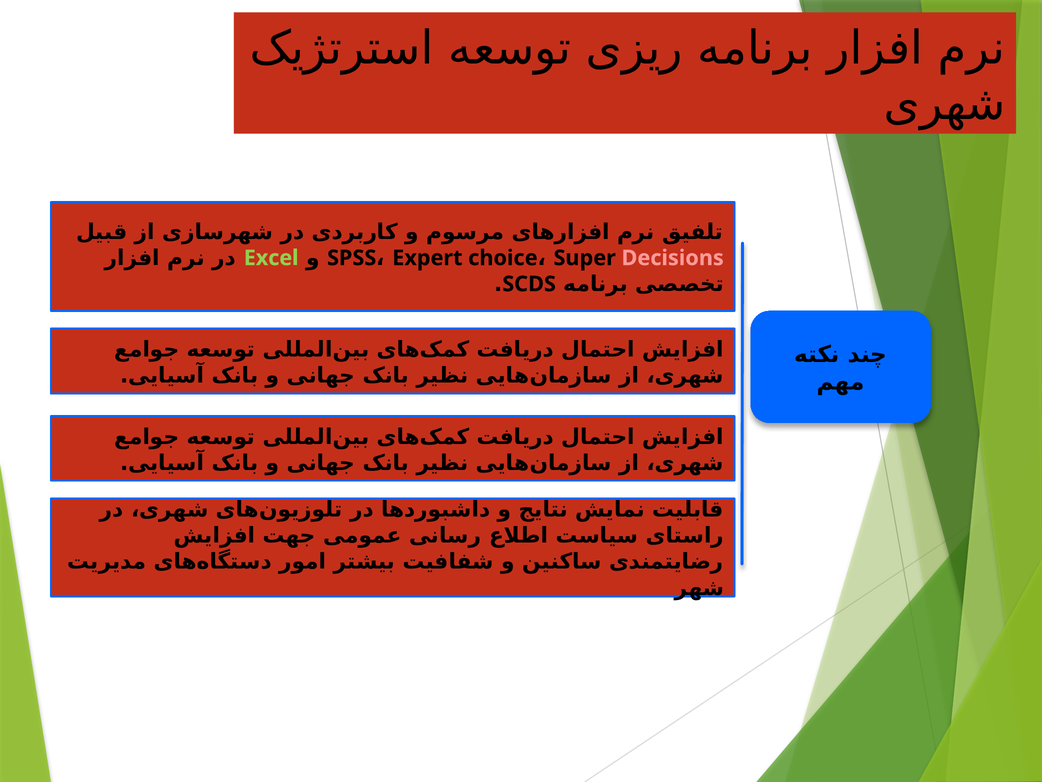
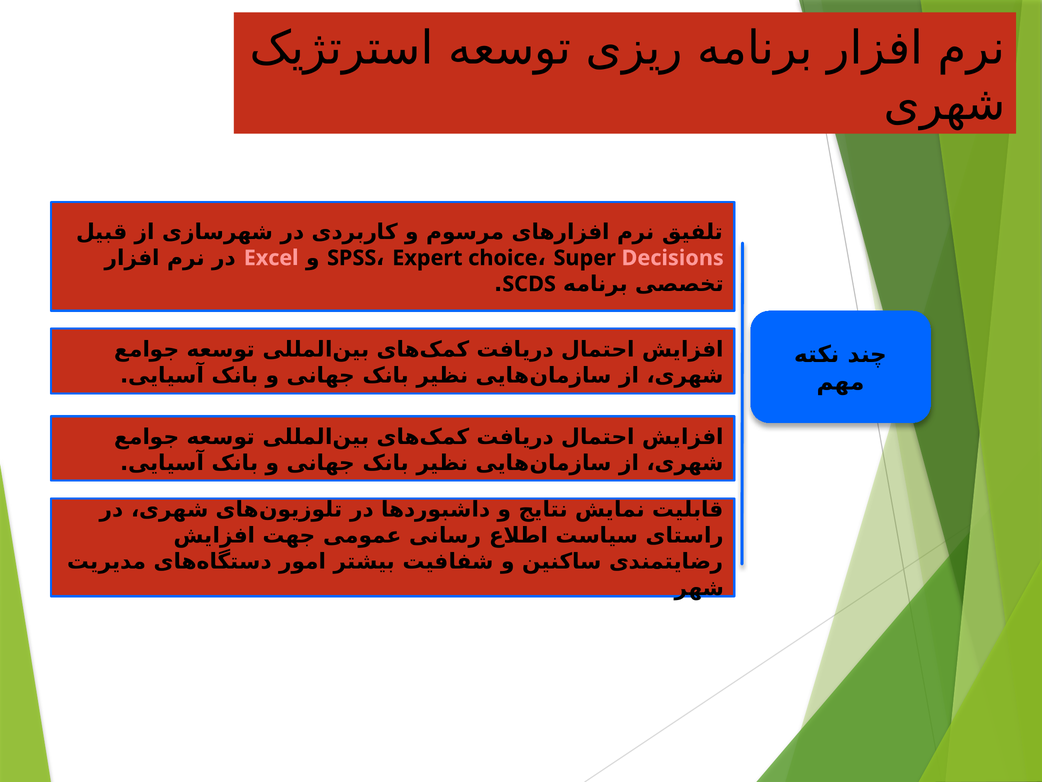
Excel colour: light green -> pink (271, 258)
